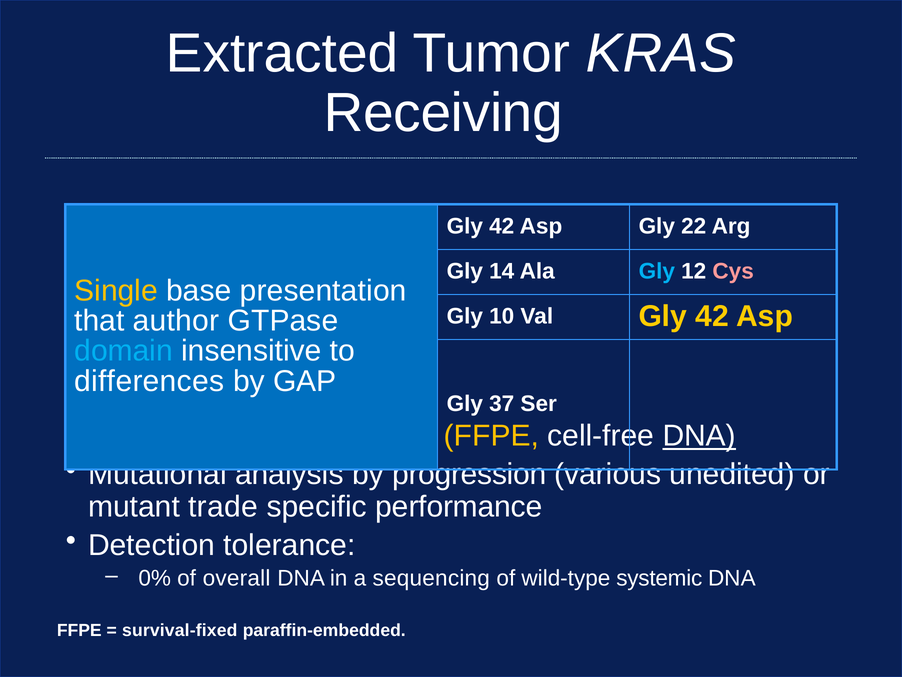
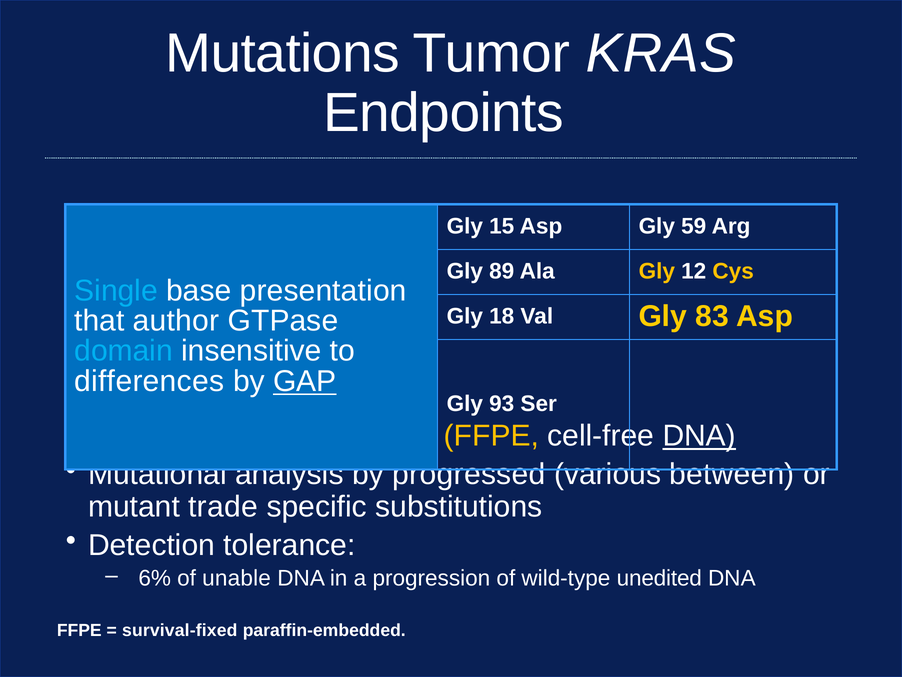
Extracted: Extracted -> Mutations (282, 53)
Receiving: Receiving -> Endpoints (443, 113)
42: 42 -> 15 (502, 226)
22: 22 -> 59 (694, 226)
14: 14 -> 89 (502, 271)
Gly colour: light blue -> yellow (657, 271)
Cys colour: pink -> yellow (733, 271)
Single colour: yellow -> light blue (116, 290)
10: 10 -> 18 (502, 316)
Val Gly 42: 42 -> 83 (712, 316)
GAP underline: none -> present (305, 381)
37: 37 -> 93 (502, 404)
progression: progression -> progressed (469, 474)
unedited: unedited -> between (732, 474)
performance: performance -> substitutions (459, 507)
0%: 0% -> 6% (155, 578)
overall: overall -> unable (237, 578)
sequencing: sequencing -> progression (431, 578)
systemic: systemic -> unedited (659, 578)
